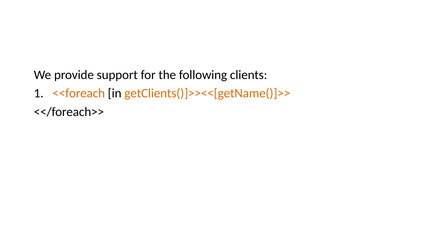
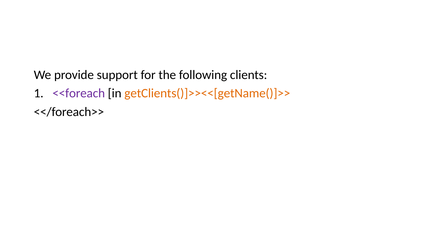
<<foreach colour: orange -> purple (79, 93)
